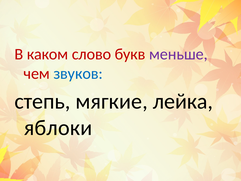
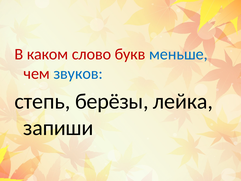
меньше colour: purple -> blue (178, 54)
мягкие: мягкие -> берёзы (112, 101)
яблоки: яблоки -> запиши (58, 128)
